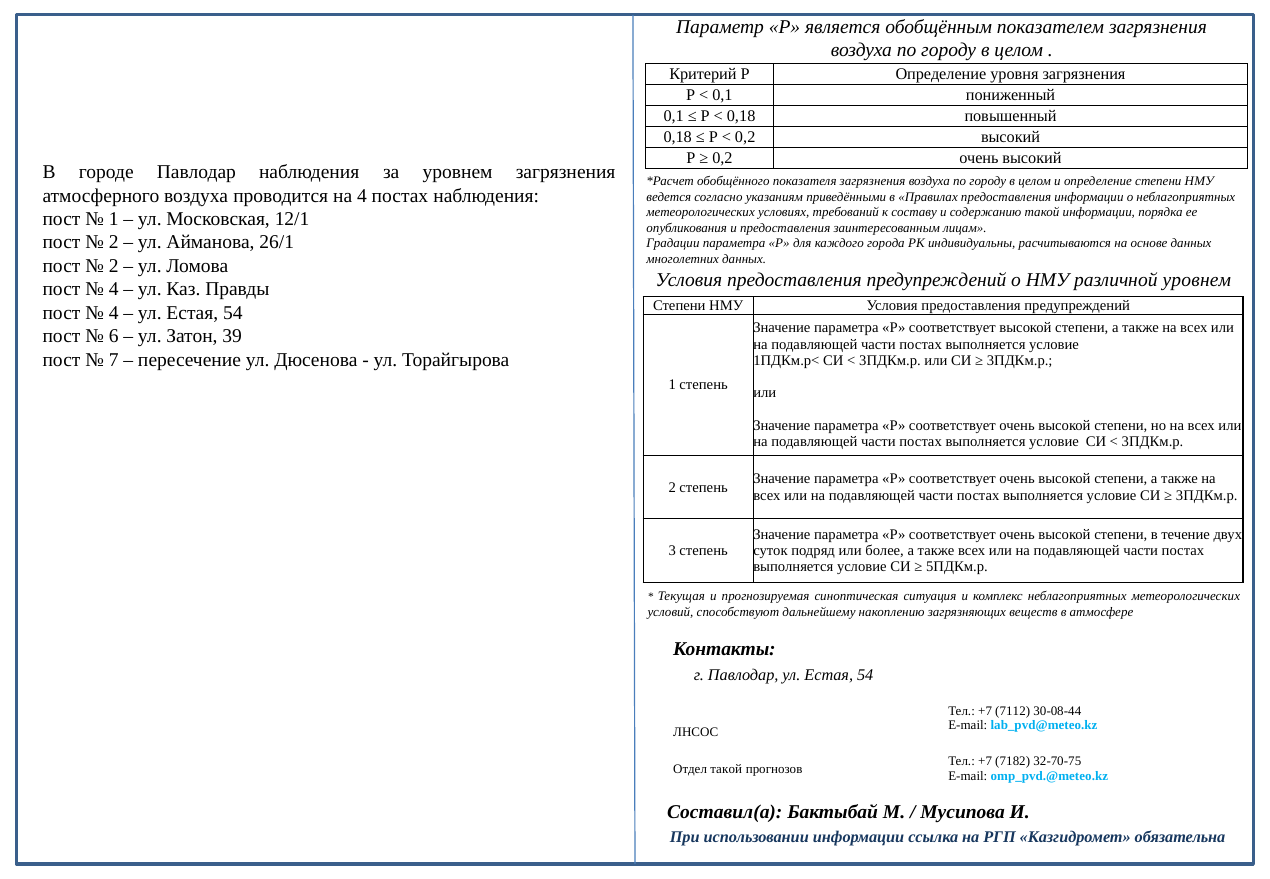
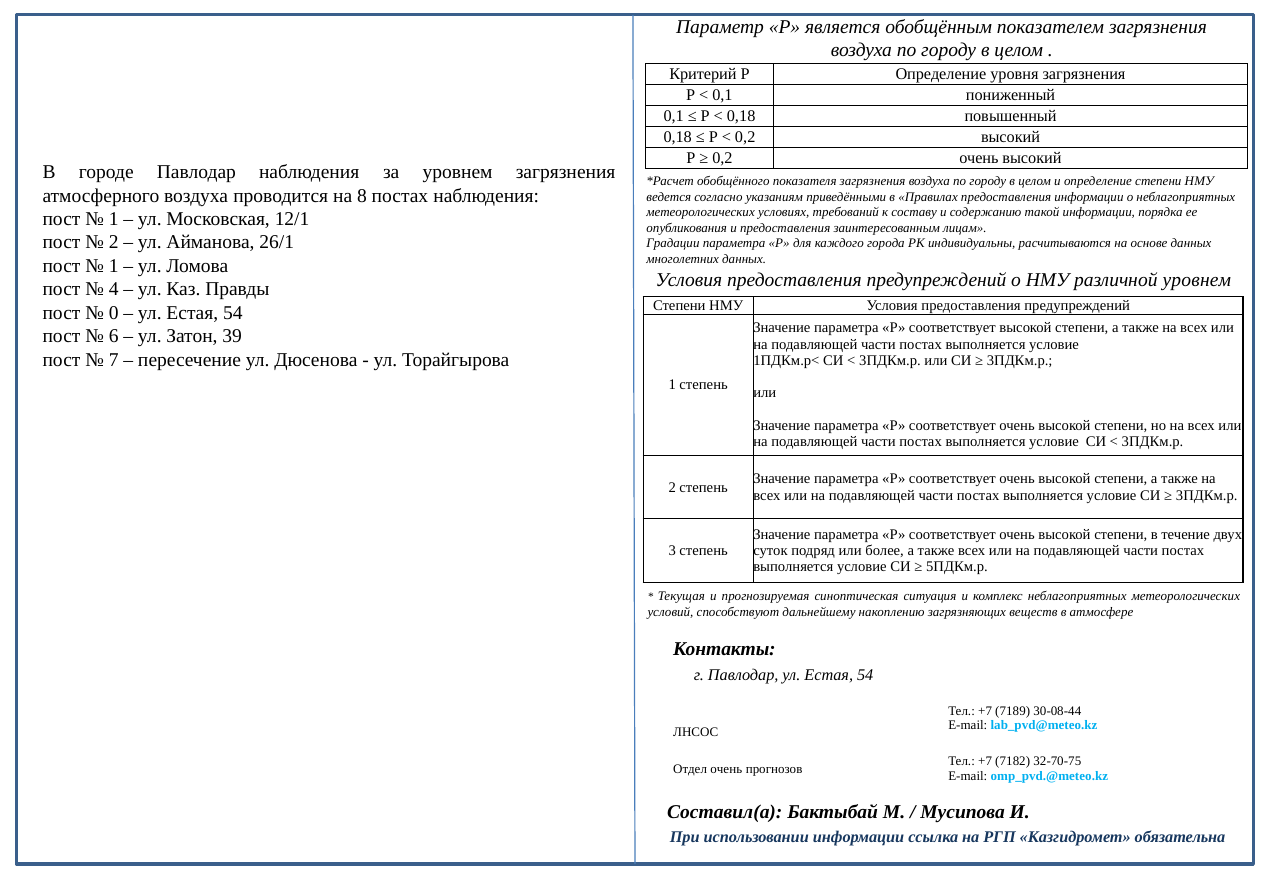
на 4: 4 -> 8 (362, 196)
2: 2 -> 1 (114, 266)
4: 4 -> 0 (114, 313)
7112: 7112 -> 7189 (1013, 711)
Отдел такой: такой -> очень (726, 769)
